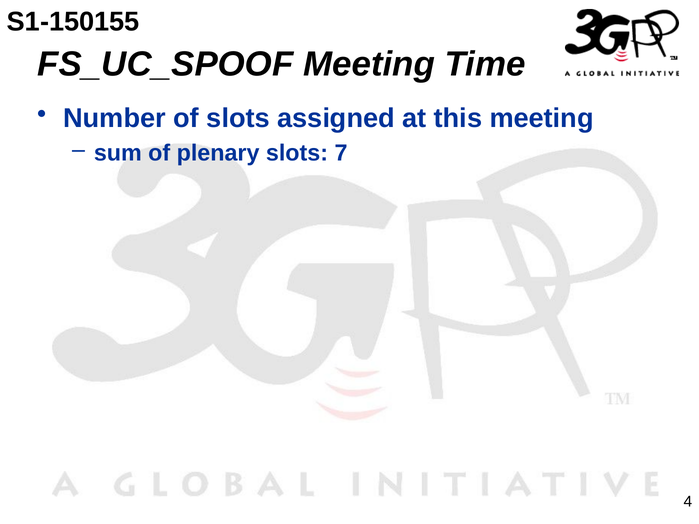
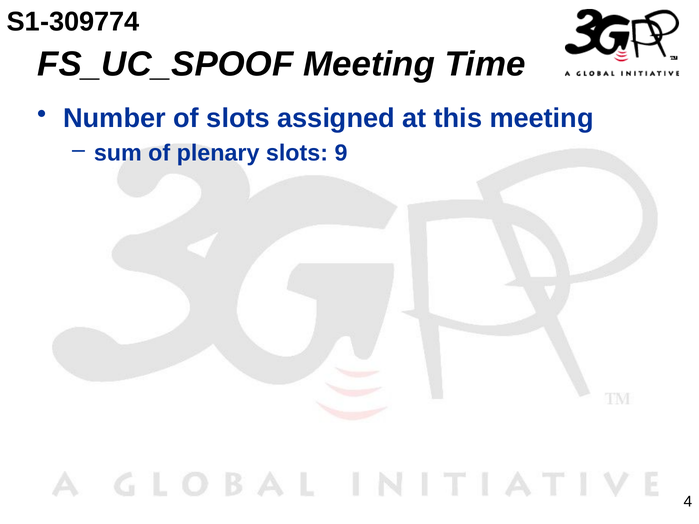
S1-150155: S1-150155 -> S1-309774 (73, 22)
7: 7 -> 9 (341, 153)
